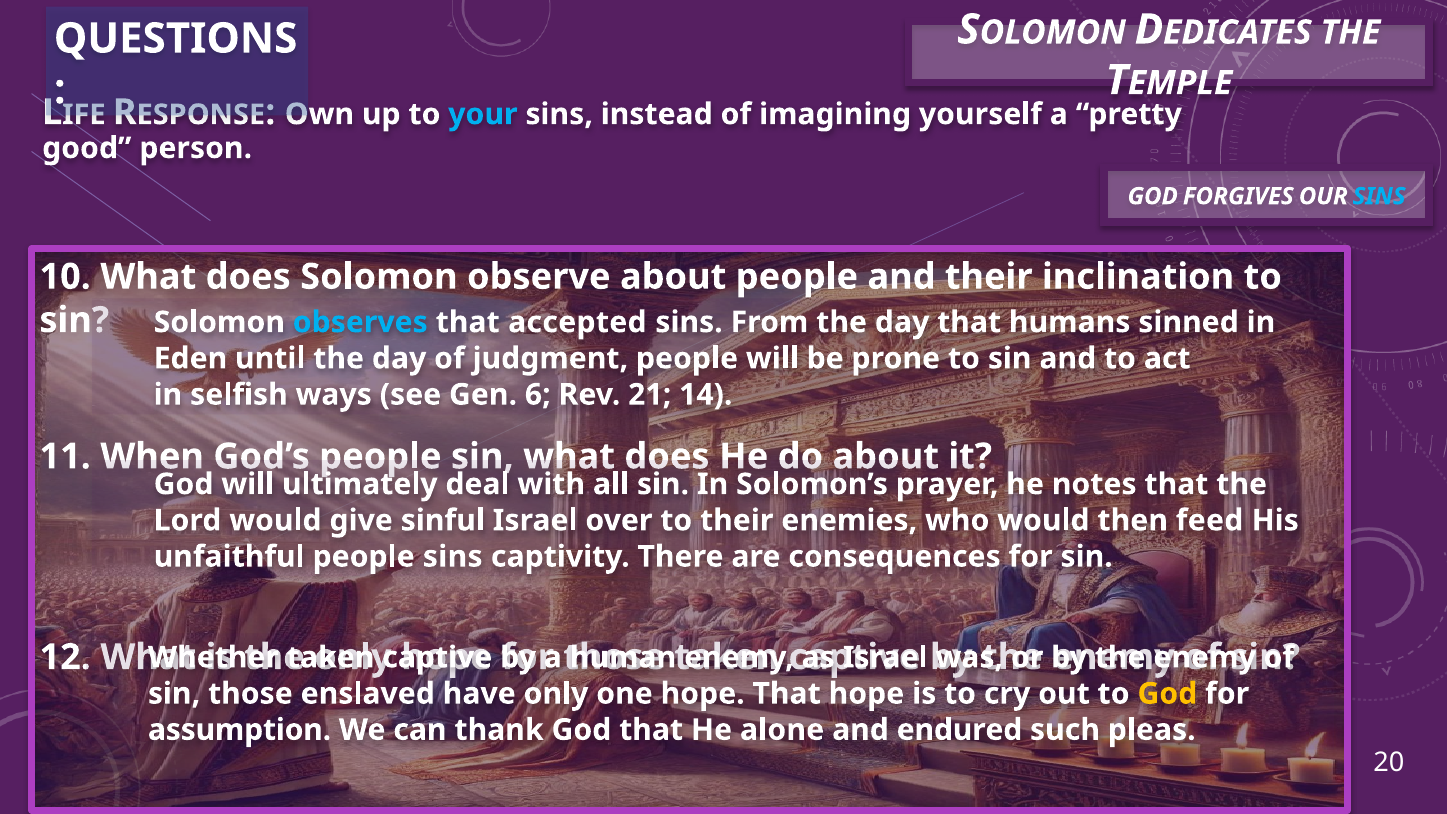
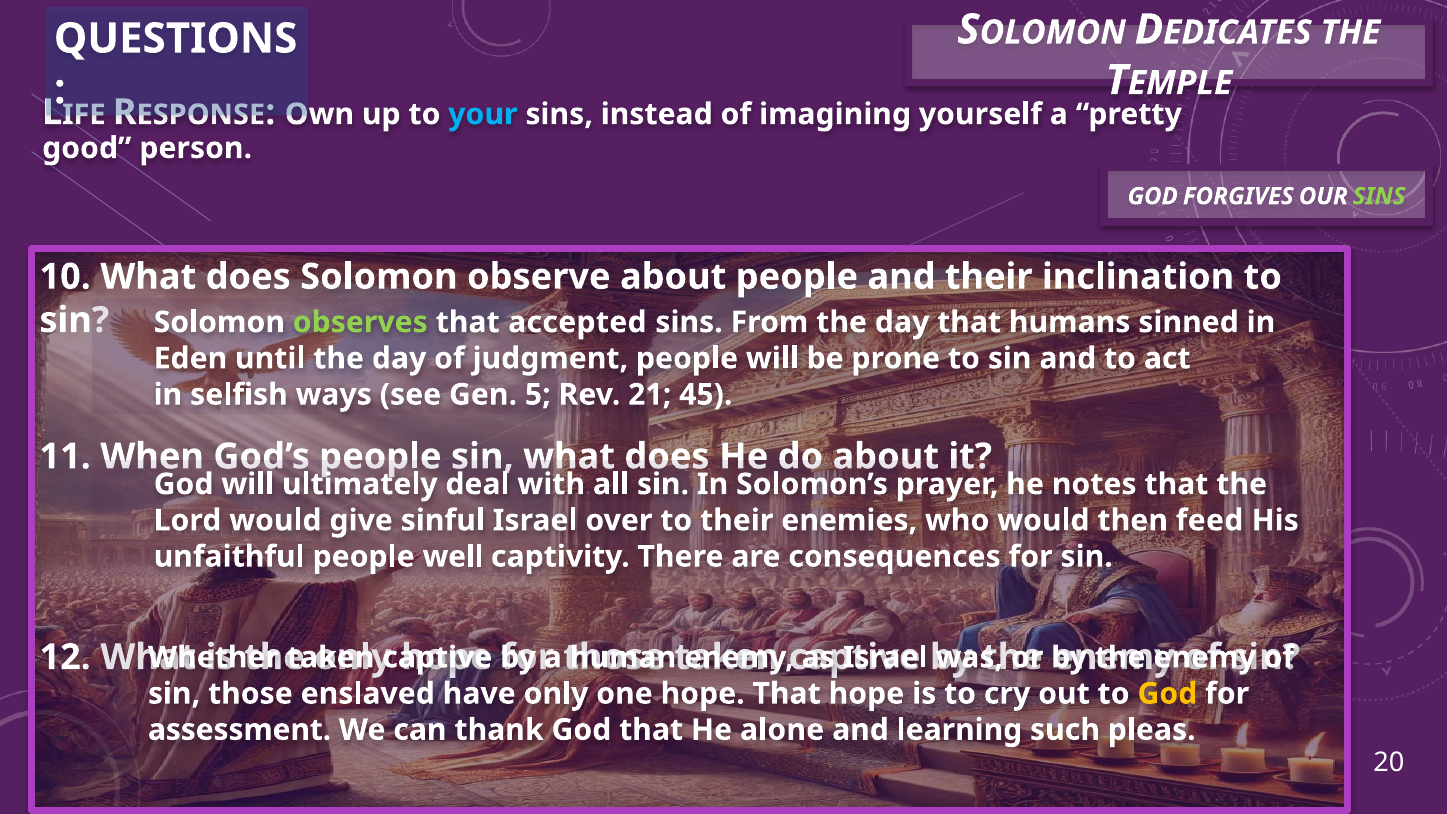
SINS colour: light blue -> light green (1379, 196)
observes colour: light blue -> light green (360, 322)
6: 6 -> 5 (538, 395)
14: 14 -> 45 (706, 395)
people sins: sins -> well (453, 557)
assumption: assumption -> assessment (240, 730)
endured: endured -> learning (959, 730)
